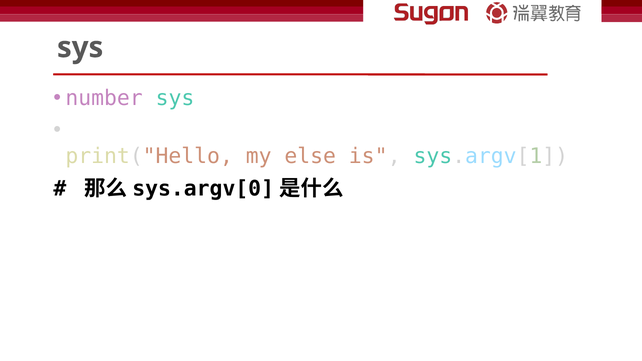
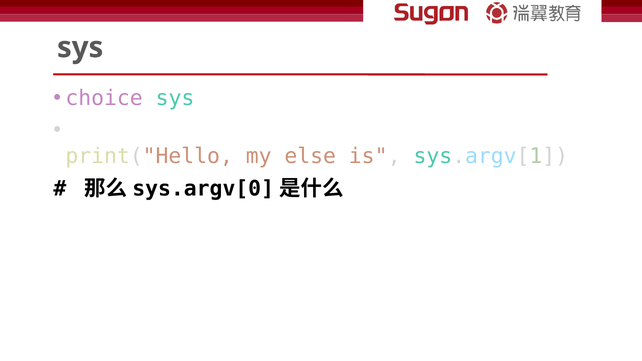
number: number -> choice (104, 98)
